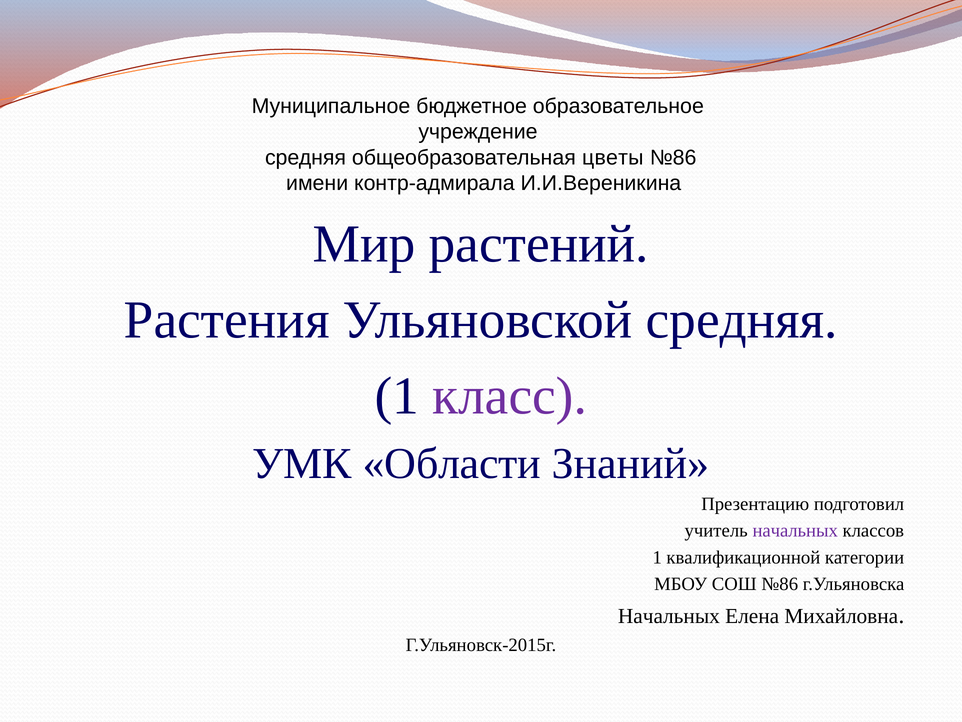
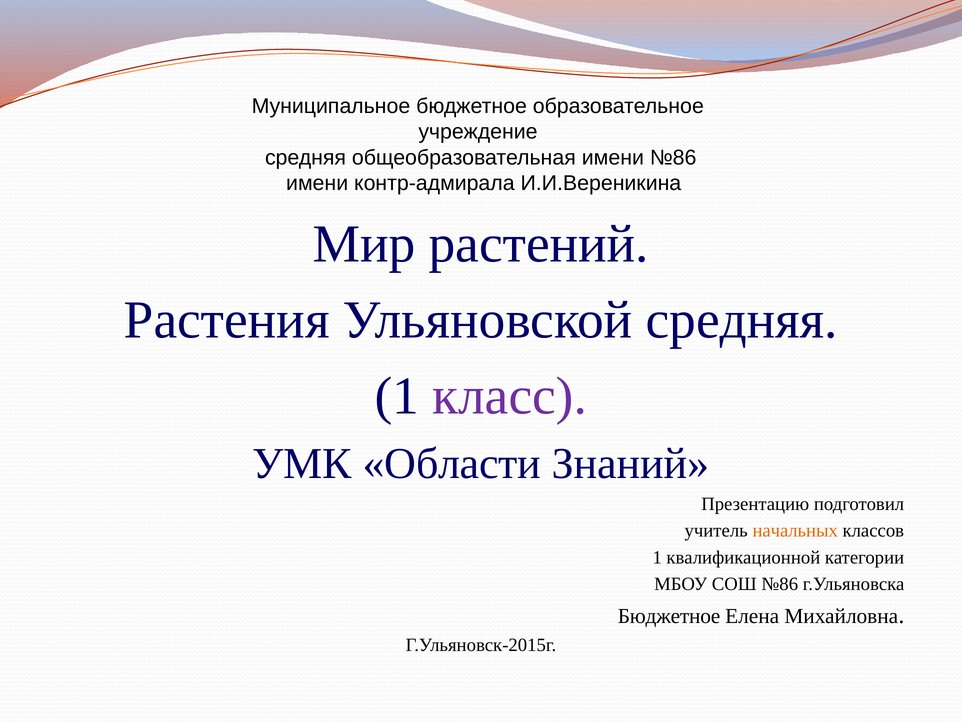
общеобразовательная цветы: цветы -> имени (613, 157)
начальных colour: purple -> orange (795, 530)
Начальных: Начальных -> Бюджетное (669, 616)
